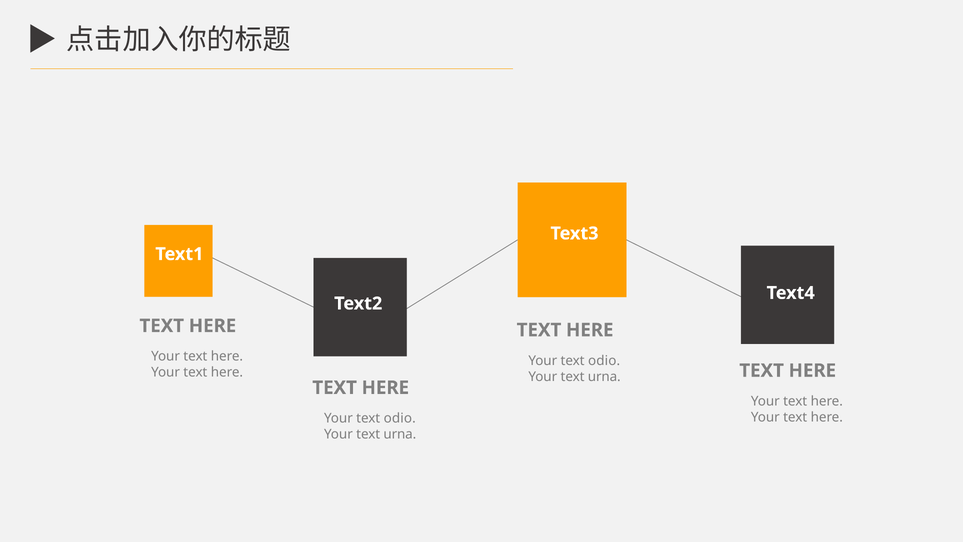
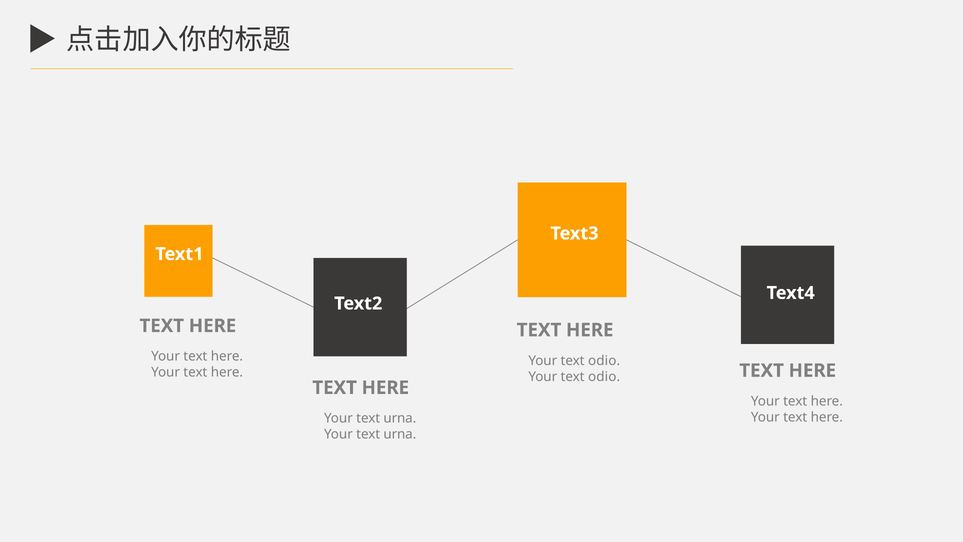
urna: urna -> odio (604, 377)
odio: odio -> urna (400, 418)
